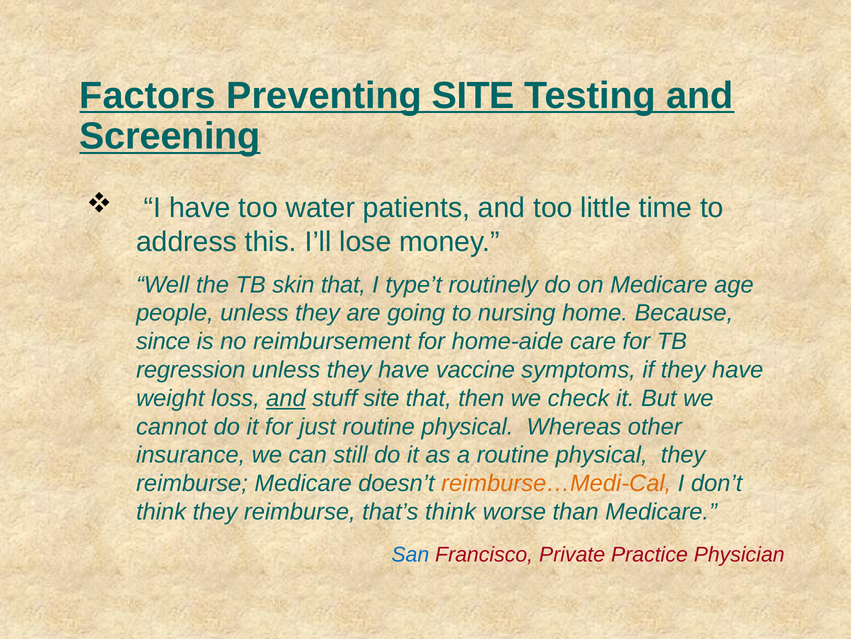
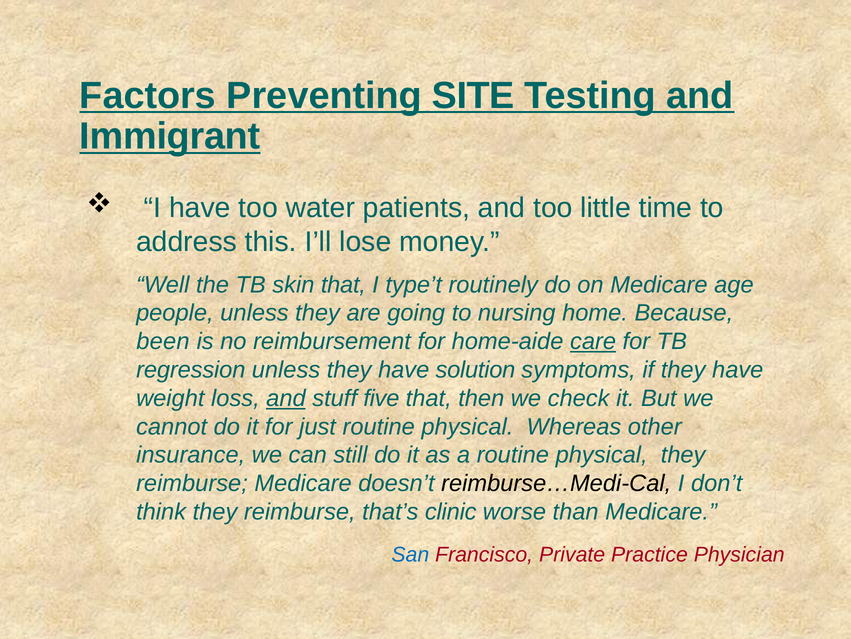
Screening: Screening -> Immigrant (170, 136)
since: since -> been (163, 341)
care underline: none -> present (593, 341)
vaccine: vaccine -> solution (475, 370)
stuff site: site -> five (381, 398)
reimburse…Medi-Cal colour: orange -> black (556, 483)
that’s think: think -> clinic (451, 511)
